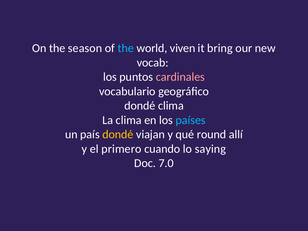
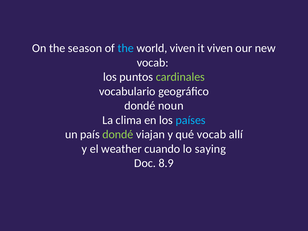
it bring: bring -> viven (220, 48)
cardinales colour: pink -> light green (180, 77)
dondé clima: clima -> noun (171, 106)
dondé colour: yellow -> light green (118, 135)
qué round: round -> vocab (211, 135)
primero: primero -> weather (121, 149)
7.0: 7.0 -> 8.9 (166, 163)
